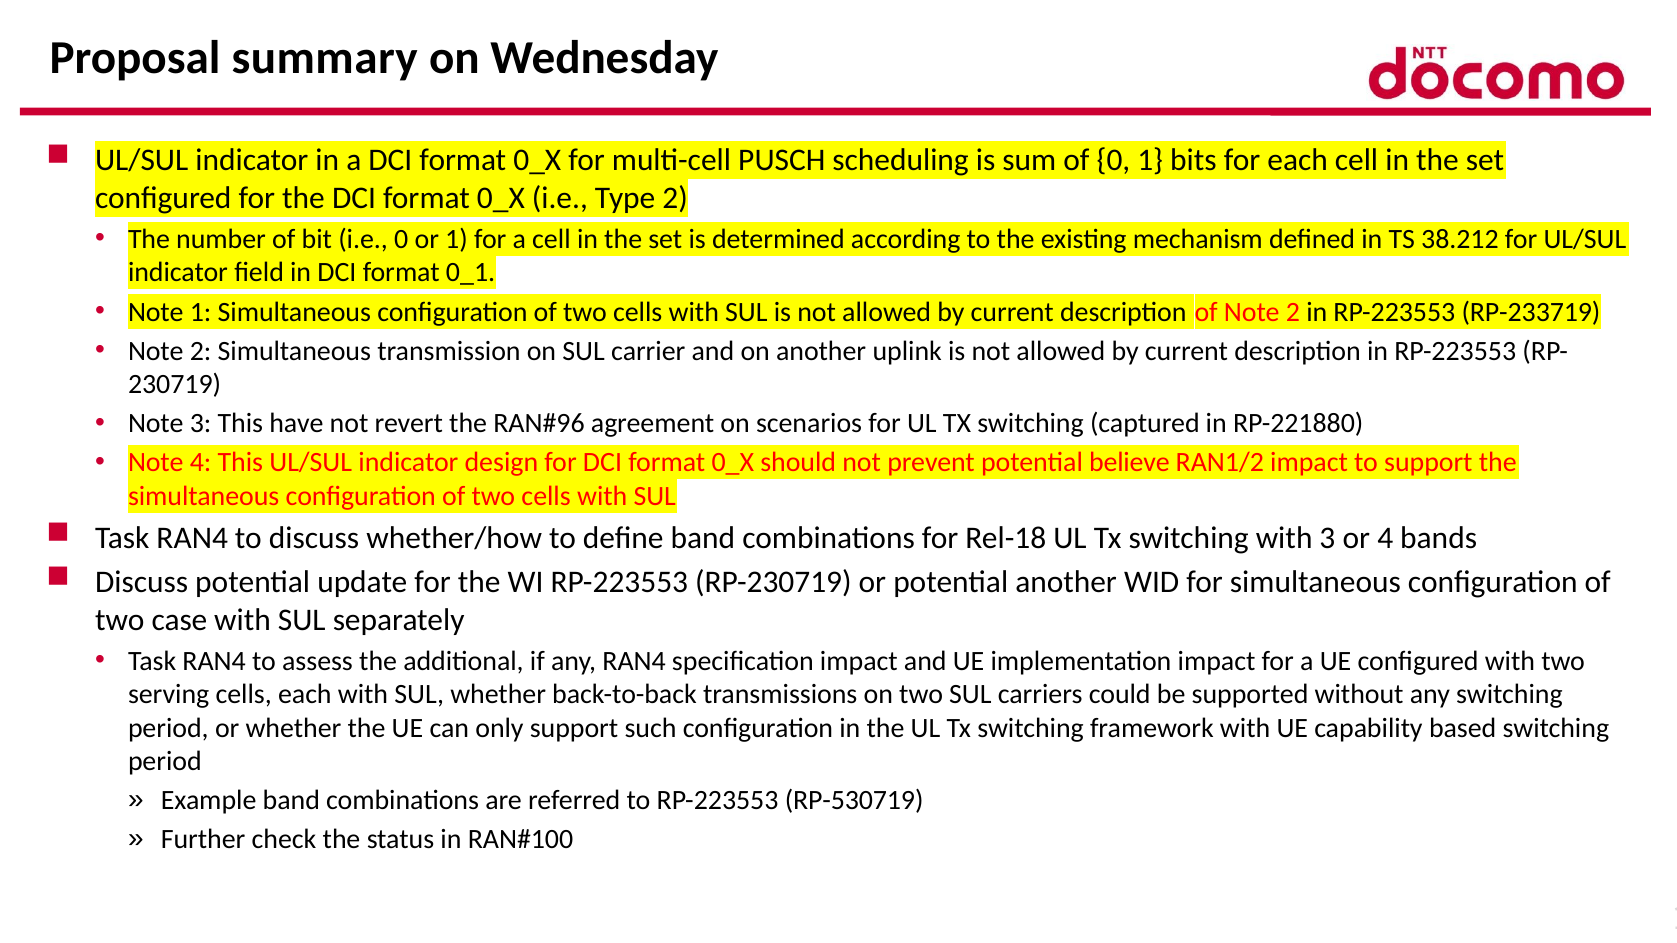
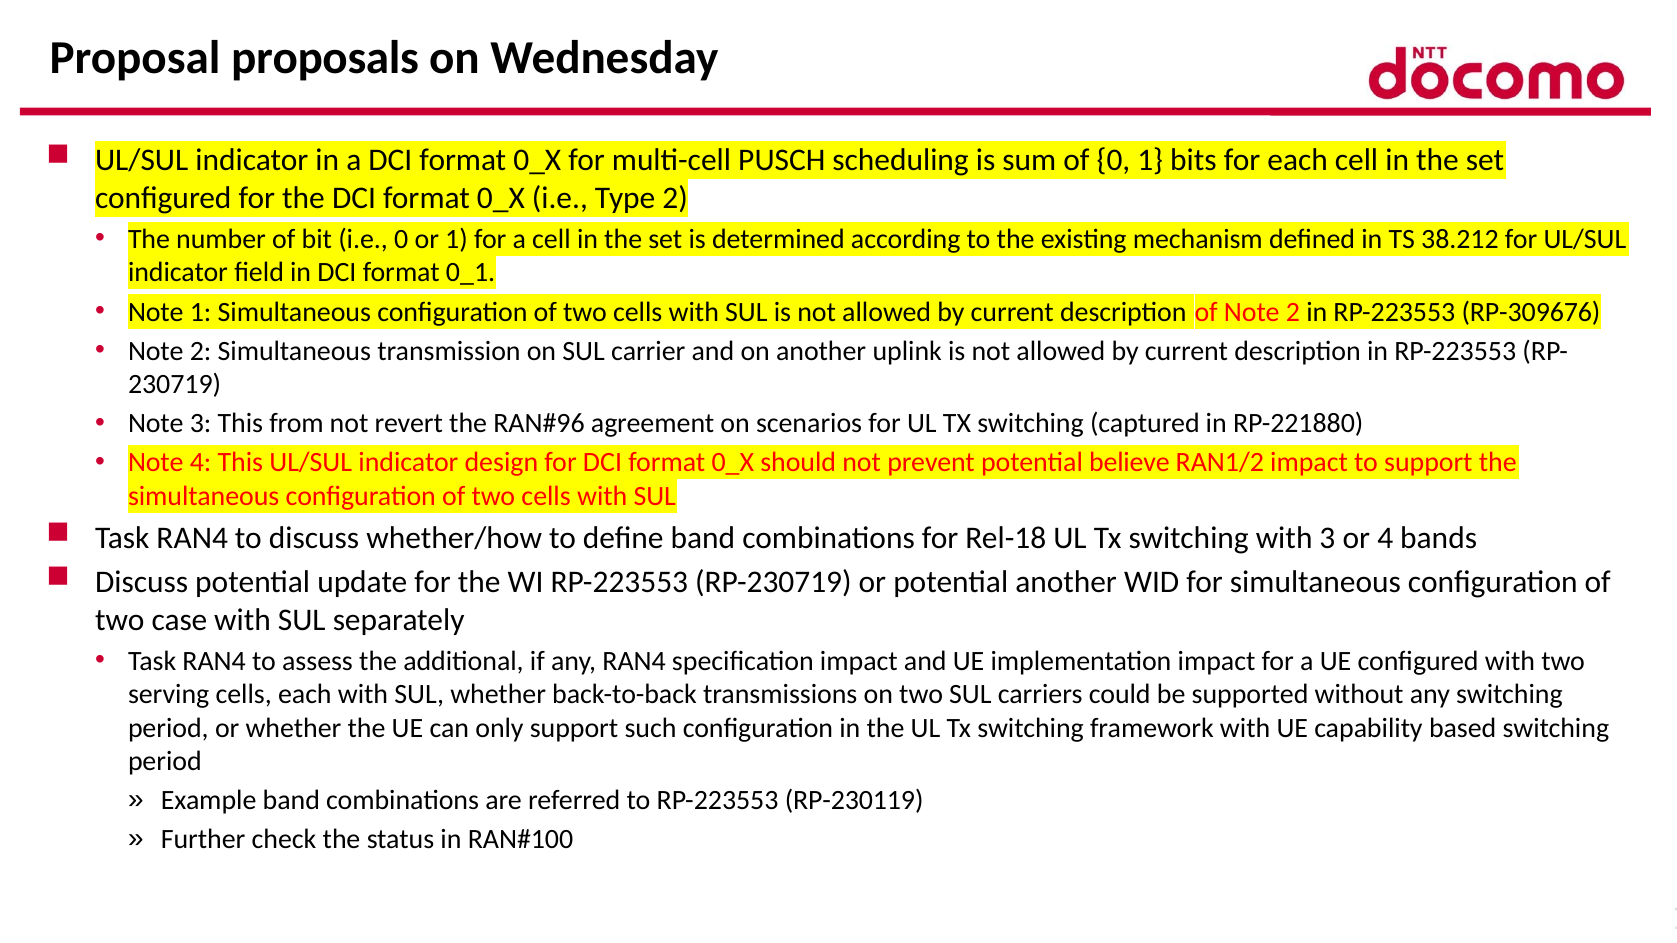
summary: summary -> proposals (325, 58)
RP-233719: RP-233719 -> RP-309676 (1531, 312)
have: have -> from (297, 424)
RP-530719: RP-530719 -> RP-230119 (854, 801)
